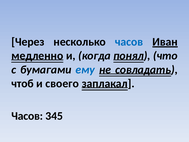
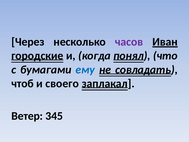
часов colour: blue -> purple (129, 42)
медленно: медленно -> городские (37, 56)
Часов: Часов -> Ветер (27, 116)
